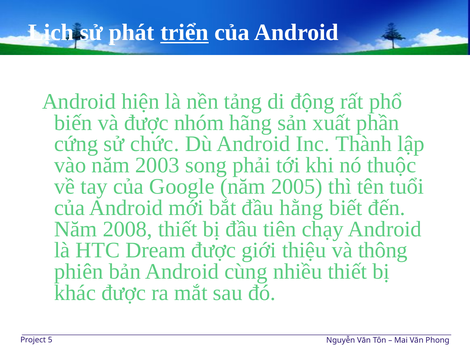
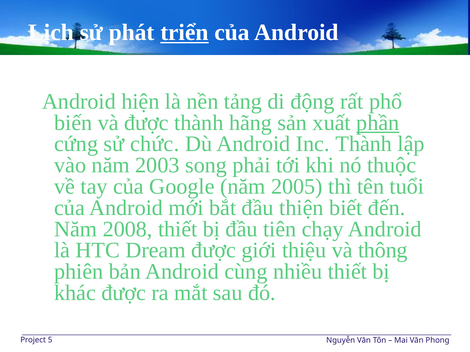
được nhóm: nhóm -> thành (199, 123)
phần underline: none -> present (378, 123)
hằng: hằng -> thiện (301, 208)
